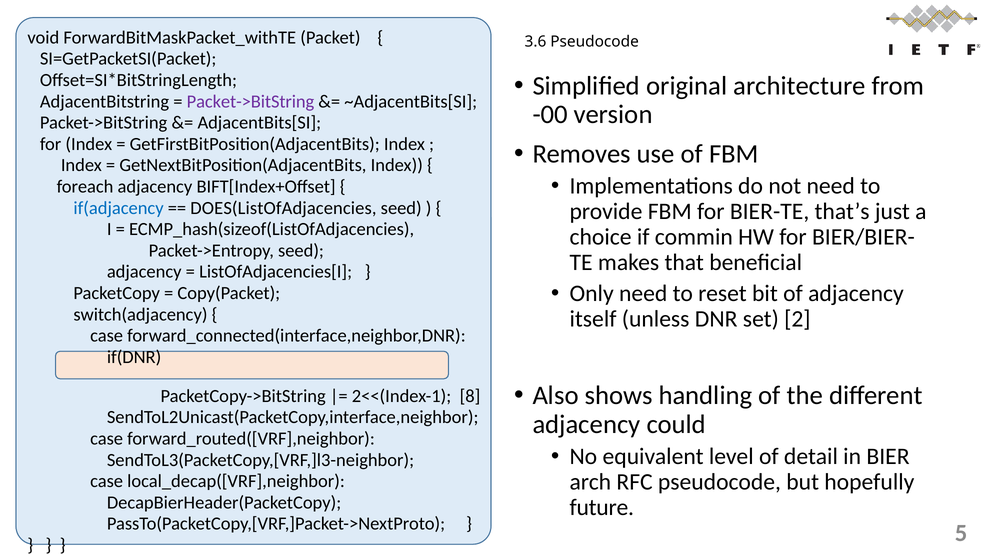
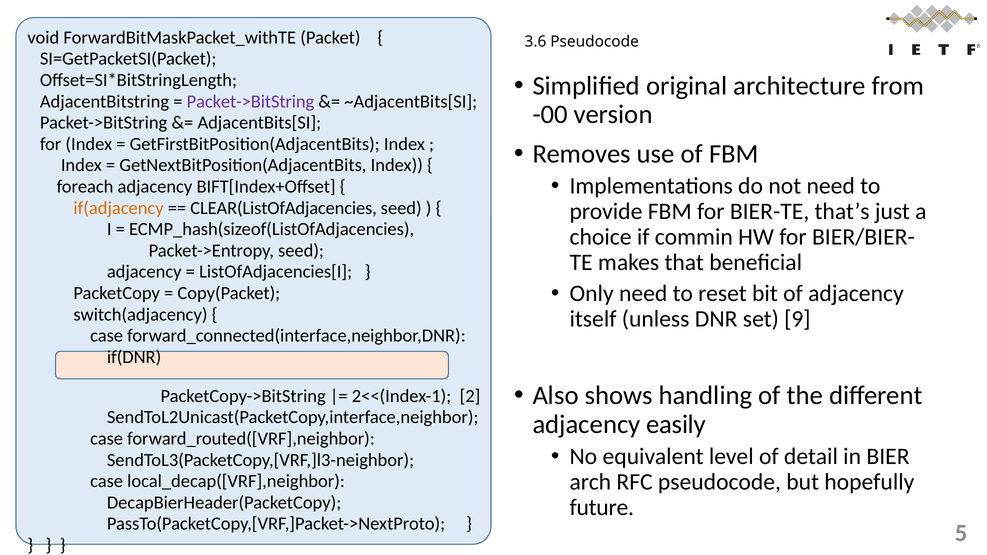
if(adjacency colour: blue -> orange (119, 208)
DOES(ListOfAdjacencies: DOES(ListOfAdjacencies -> CLEAR(ListOfAdjacencies (284, 208)
2: 2 -> 9 (797, 319)
8: 8 -> 2 (470, 396)
could: could -> easily (676, 424)
